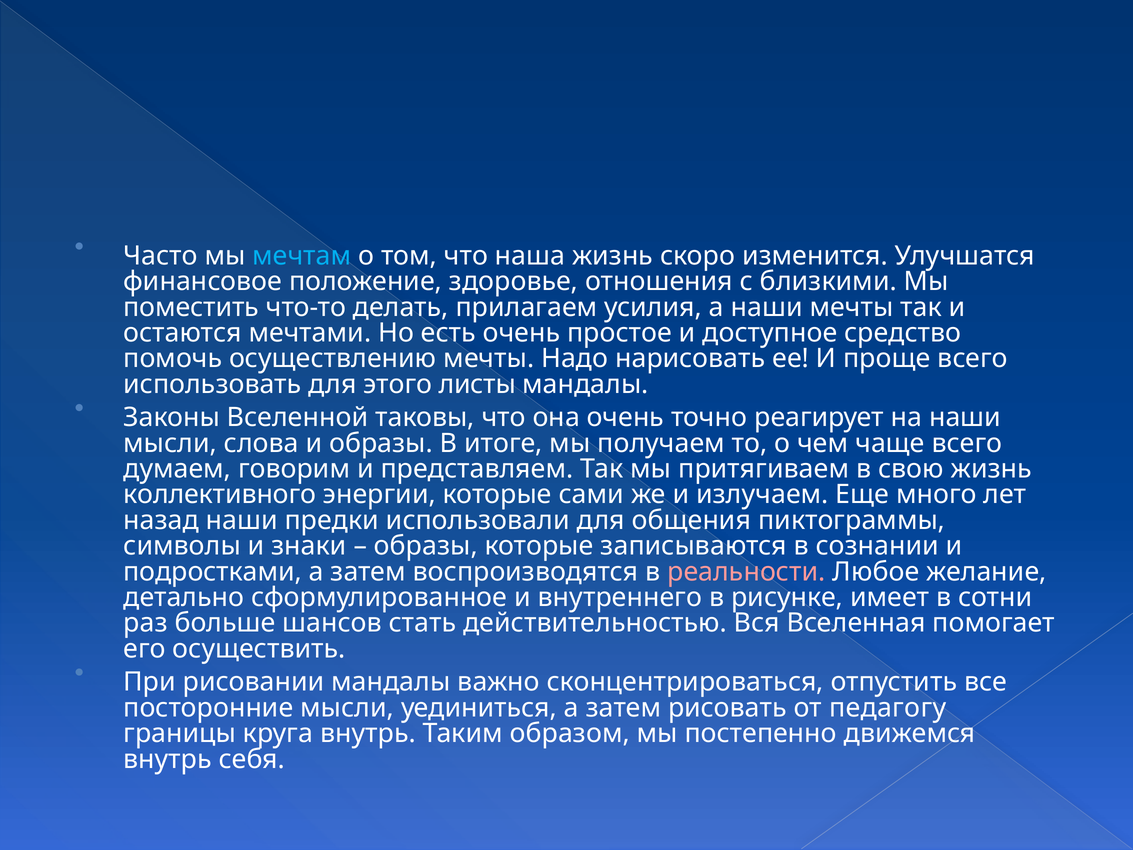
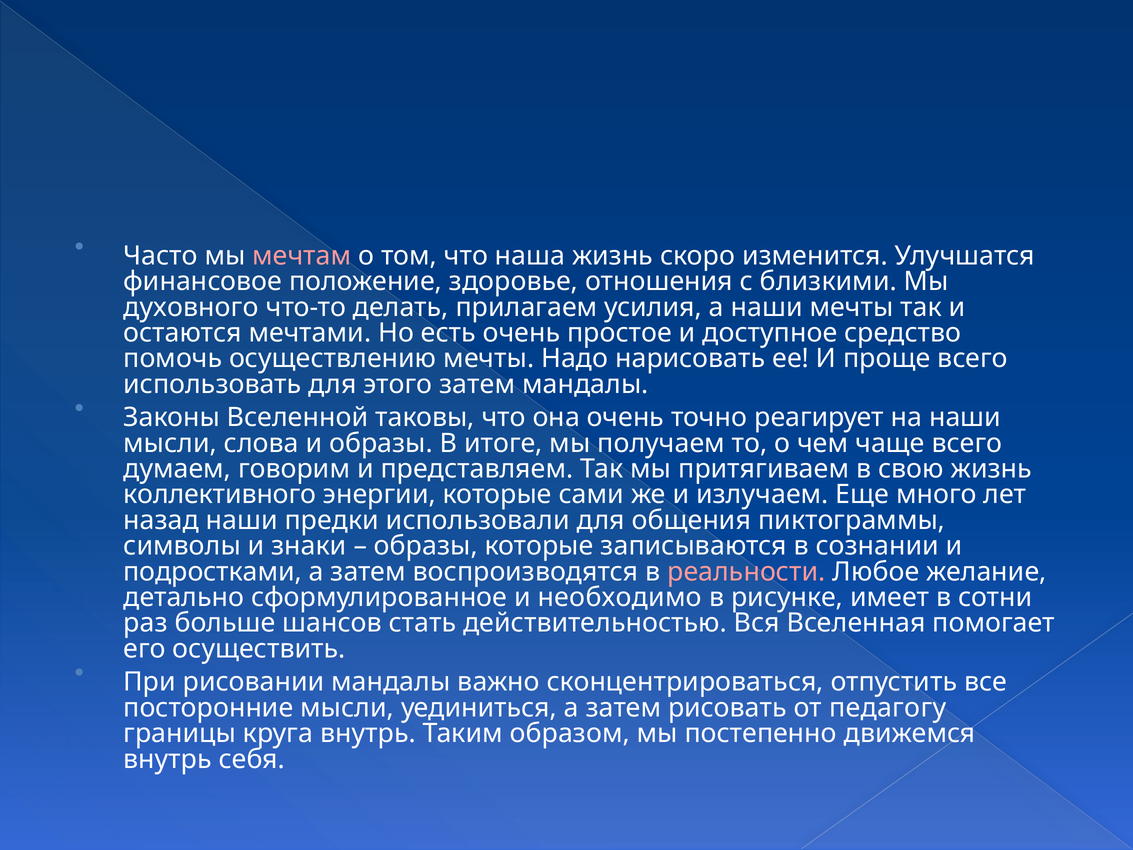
мечтам colour: light blue -> pink (302, 256)
поместить: поместить -> духовного (191, 307)
этого листы: листы -> затем (477, 384)
внутреннего: внутреннего -> необходимо (620, 597)
